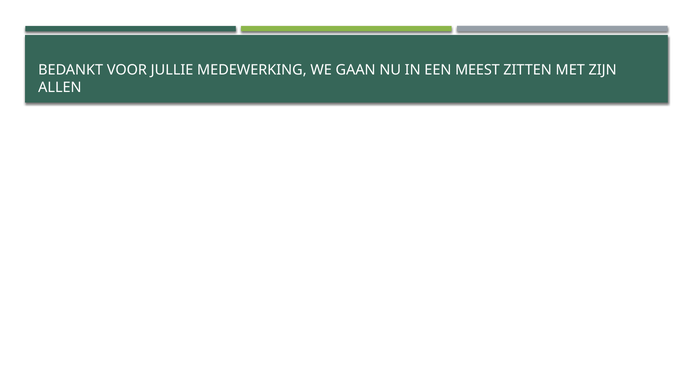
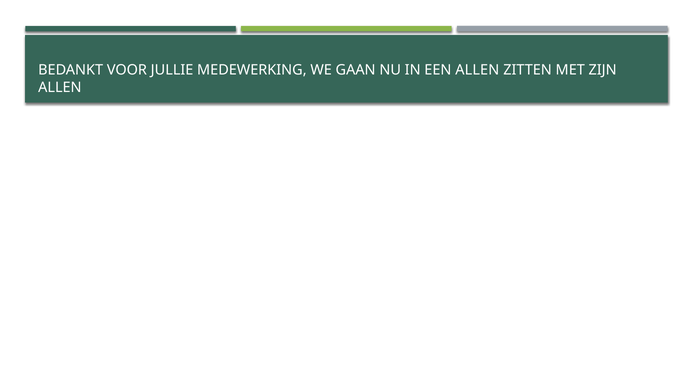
EEN MEEST: MEEST -> ALLEN (477, 70)
